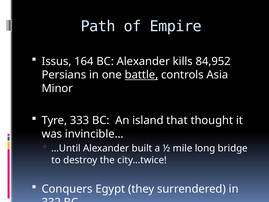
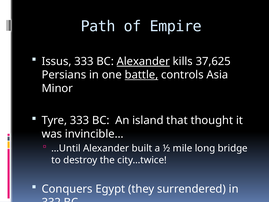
Issus 164: 164 -> 333 (84, 61)
Alexander underline: none -> present (143, 61)
84,952: 84,952 -> 37,625 (213, 61)
